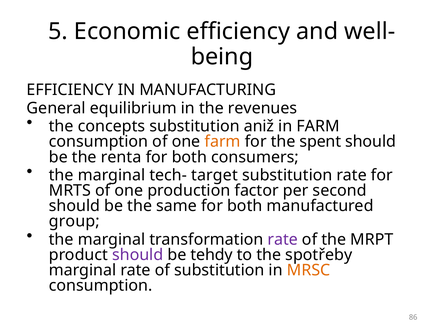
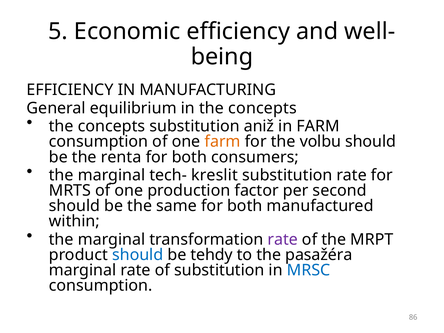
in the revenues: revenues -> concepts (263, 108)
spent: spent -> volbu (320, 142)
target: target -> kreslit (215, 175)
group: group -> within (74, 221)
should colour: purple -> blue (138, 255)
spotřeby: spotřeby -> pasažéra (319, 255)
MRSC colour: orange -> blue (309, 270)
